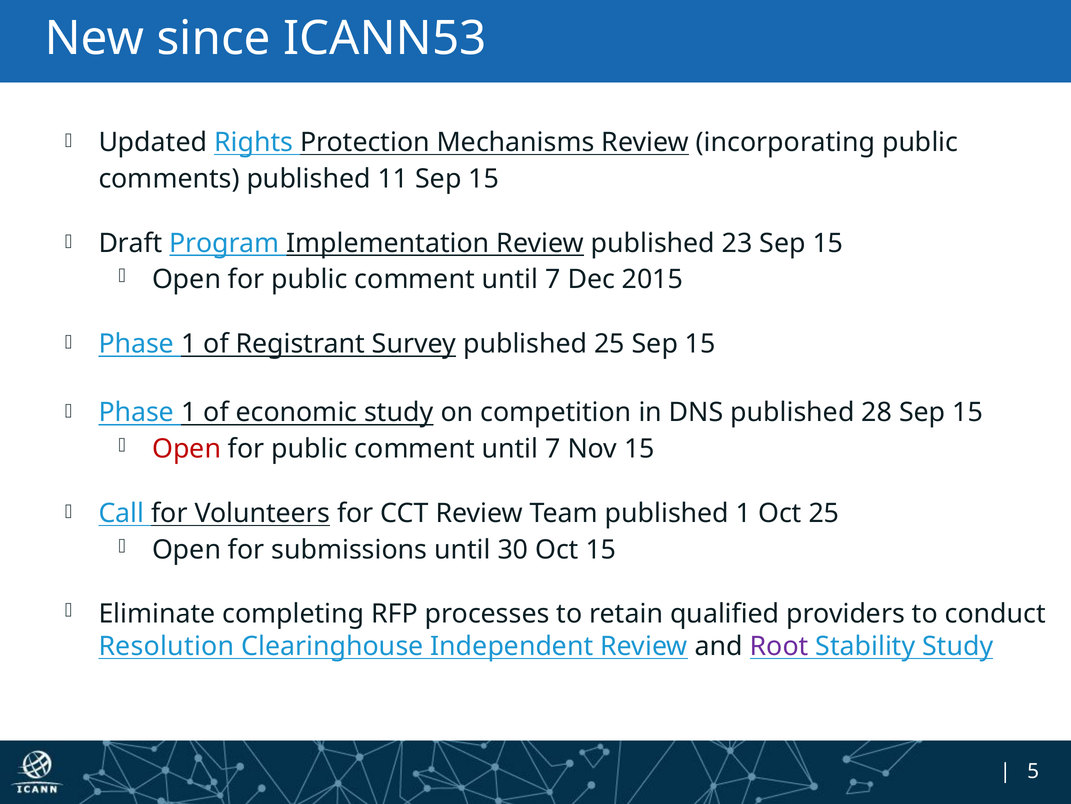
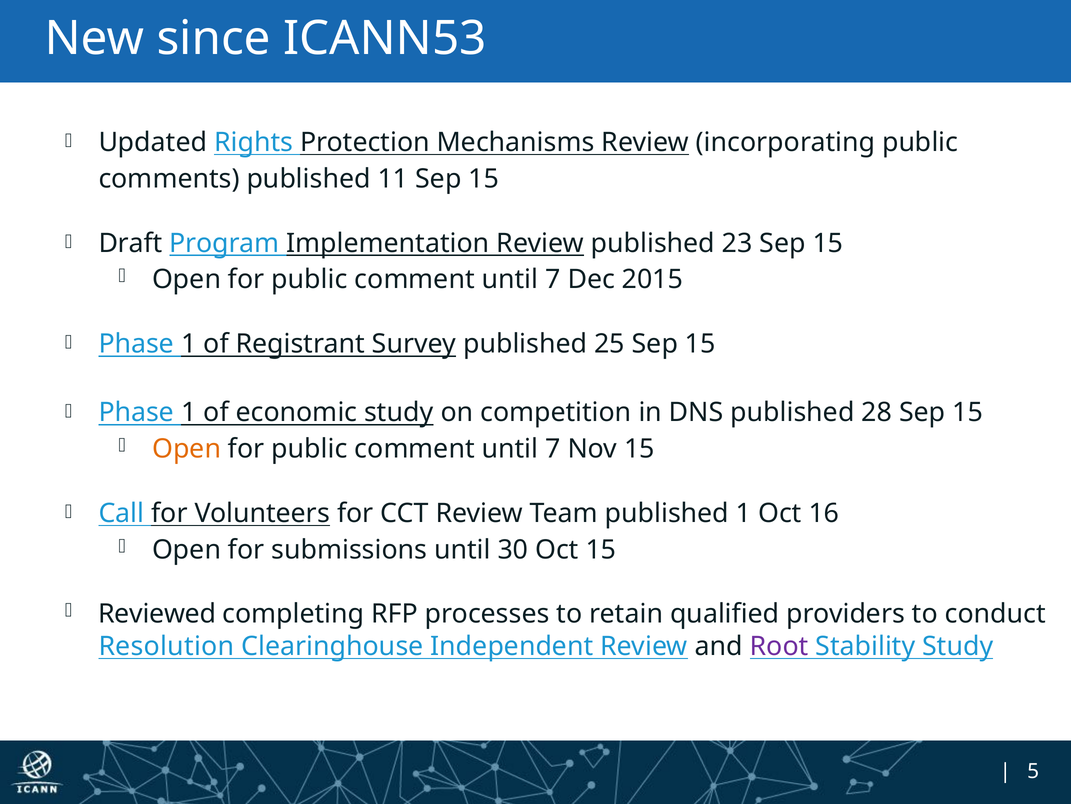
Open colour: red -> orange (187, 449)
Oct 25: 25 -> 16 (824, 513)
Eliminate: Eliminate -> Reviewed (157, 614)
